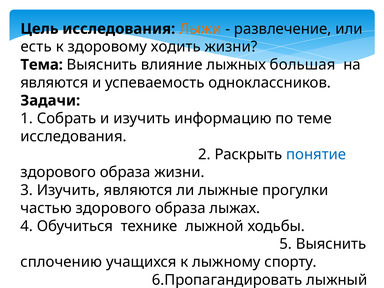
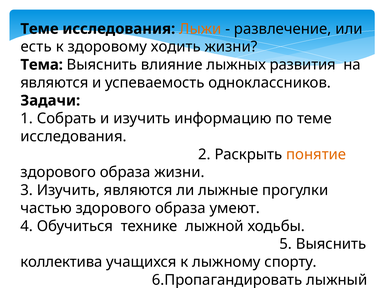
Цель: Цель -> Теме (39, 29)
большая: большая -> развития (303, 65)
понятие colour: blue -> orange (316, 154)
лыжах: лыжах -> умеют (235, 208)
сплочению: сплочению -> коллектива (61, 262)
